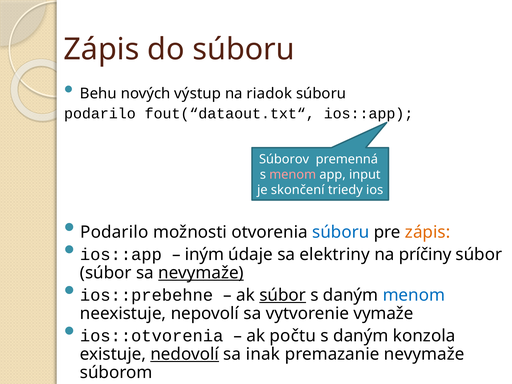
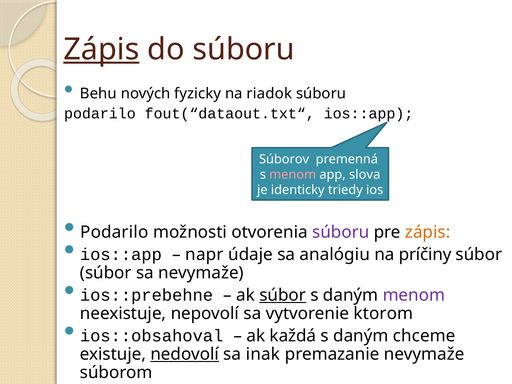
Zápis underline: none -> present (101, 49)
výstup: výstup -> fyzicky (198, 94)
input: input -> slova (365, 175)
skončení: skončení -> identicky (298, 190)
súboru colour: blue -> purple (341, 232)
iným: iným -> napr (204, 254)
elektriny: elektriny -> analógiu (335, 254)
nevymaže underline: present -> none (201, 273)
menom colour: blue -> purple (414, 295)
vymaže: vymaže -> ktorom (383, 314)
ios::otvorenia: ios::otvorenia -> ios::obsahoval (152, 336)
počtu: počtu -> každá (293, 336)
konzola: konzola -> chceme (424, 336)
